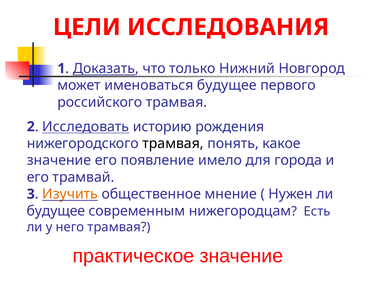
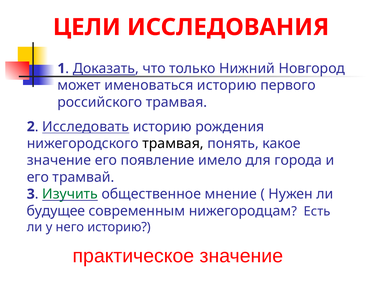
именоваться будущее: будущее -> историю (227, 85)
Изучить colour: orange -> green (70, 194)
него трамвая: трамвая -> историю (119, 227)
